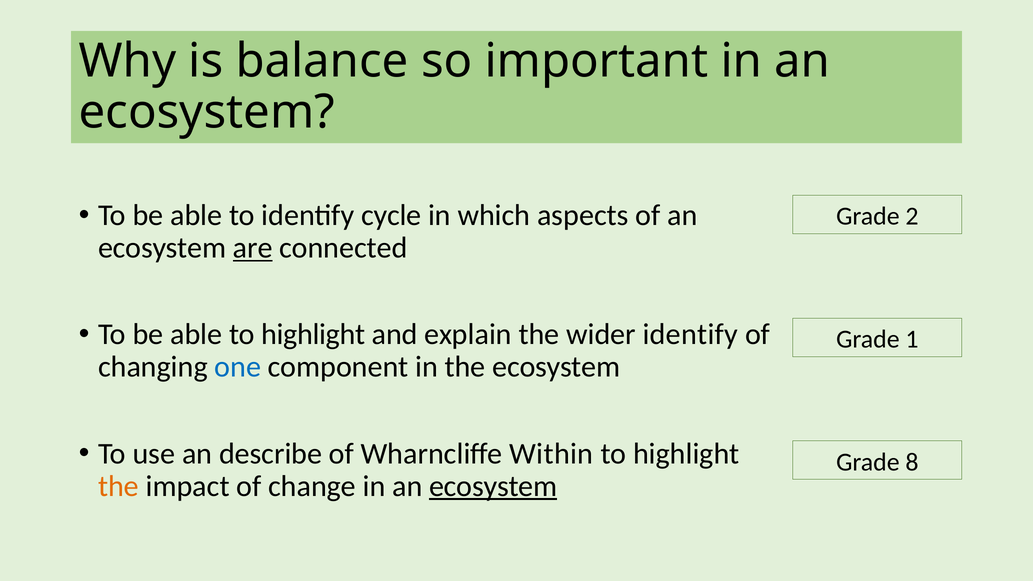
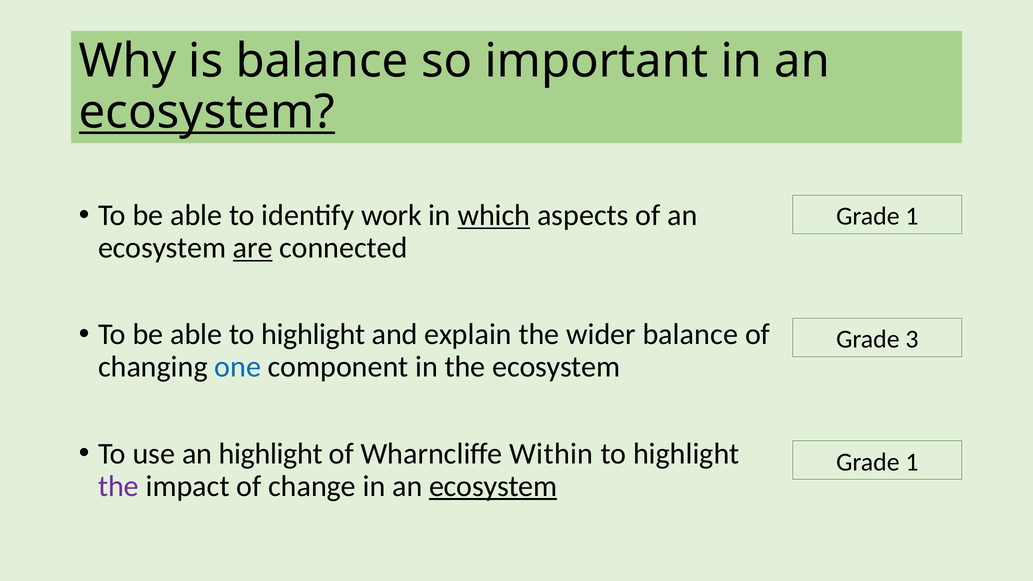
ecosystem underline: none -> present (207, 112)
cycle: cycle -> work (391, 215)
which underline: none -> present (494, 215)
2: 2 -> 1 (912, 216)
wider identify: identify -> balance (690, 335)
1: 1 -> 3 (912, 339)
an describe: describe -> highlight (271, 454)
8: 8 -> 1 (912, 462)
the colour: orange -> purple (119, 486)
